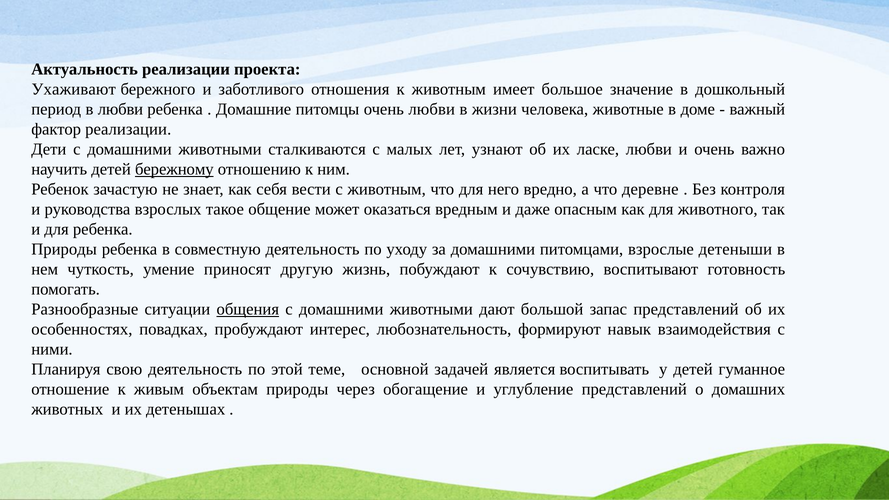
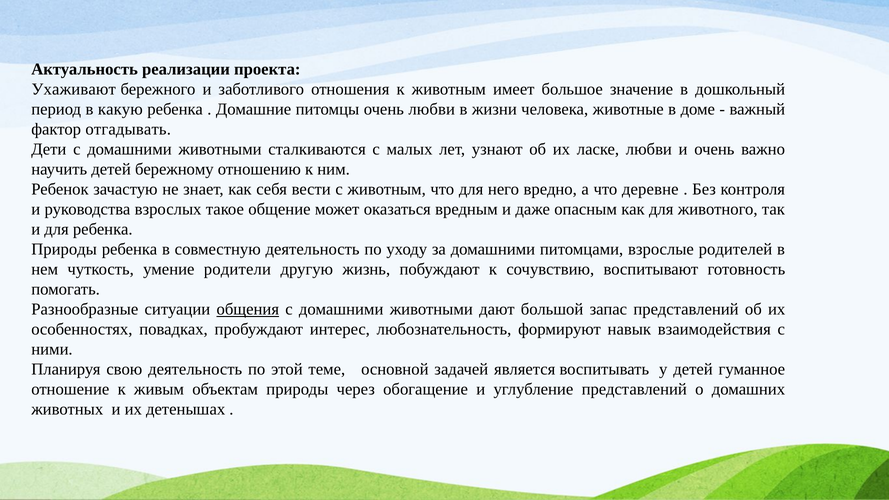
в любви: любви -> какую (120, 109)
фактор реализации: реализации -> отгадывать (128, 129)
бережному underline: present -> none (174, 169)
детеныши: детеныши -> родителей (735, 249)
приносят: приносят -> родители (237, 269)
